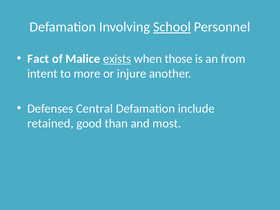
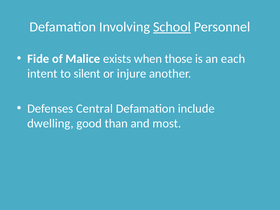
Fact: Fact -> Fide (38, 59)
exists underline: present -> none (117, 59)
from: from -> each (233, 59)
more: more -> silent (87, 74)
retained: retained -> dwelling (50, 123)
